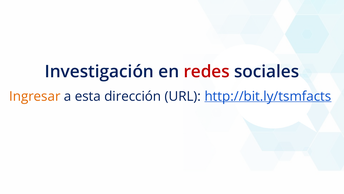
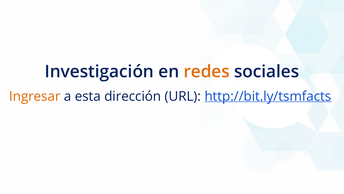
redes colour: red -> orange (207, 72)
